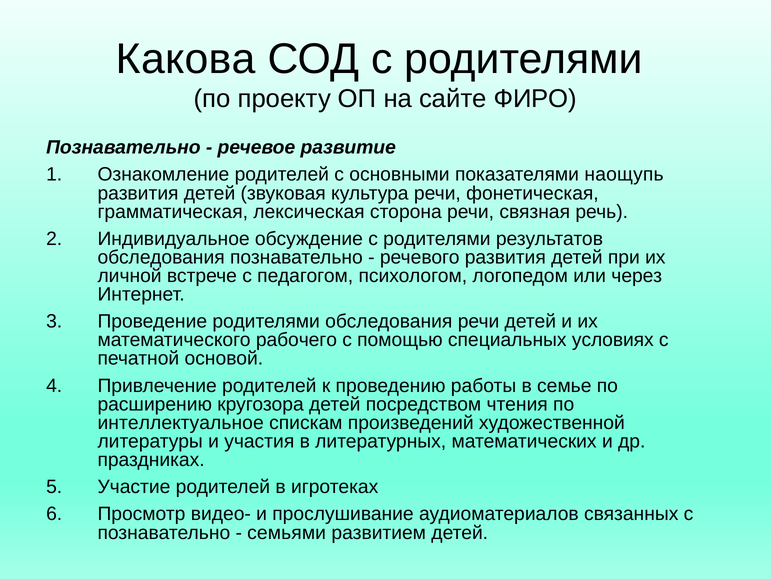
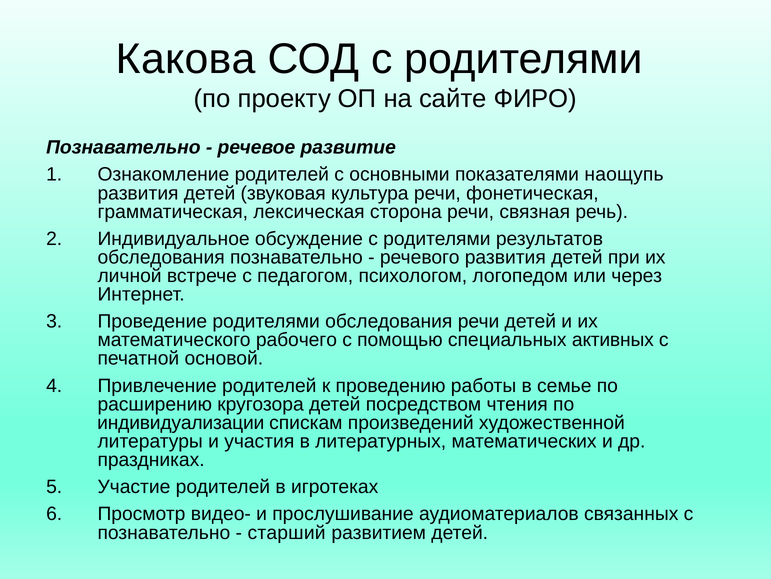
условиях: условиях -> активных (613, 340)
интеллектуальное: интеллектуальное -> индивидуализации (181, 422)
семьями: семьями -> старший (287, 532)
